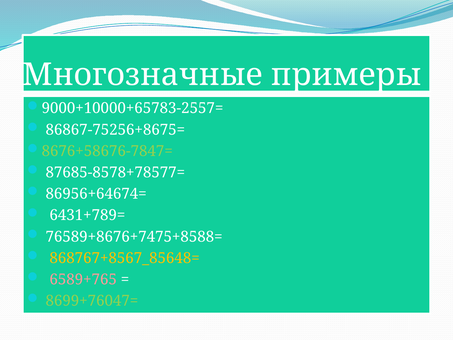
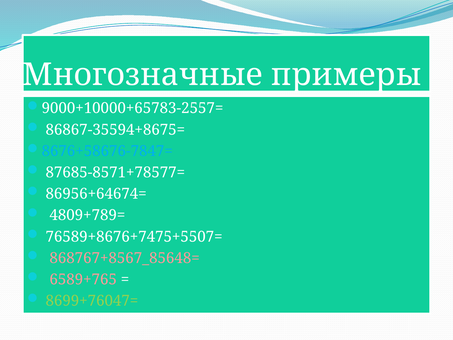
86867-75256+8675=: 86867-75256+8675= -> 86867-35594+8675= (115, 130)
8676+58676-7847= colour: light green -> light blue (107, 151)
87685-8578+78577=: 87685-8578+78577= -> 87685-8571+78577= (115, 172)
6431+789=: 6431+789= -> 4809+789= (87, 215)
76589+8676+7475+8588=: 76589+8676+7475+8588= -> 76589+8676+7475+5507= (134, 237)
868767+8567_85648= colour: yellow -> pink (125, 258)
